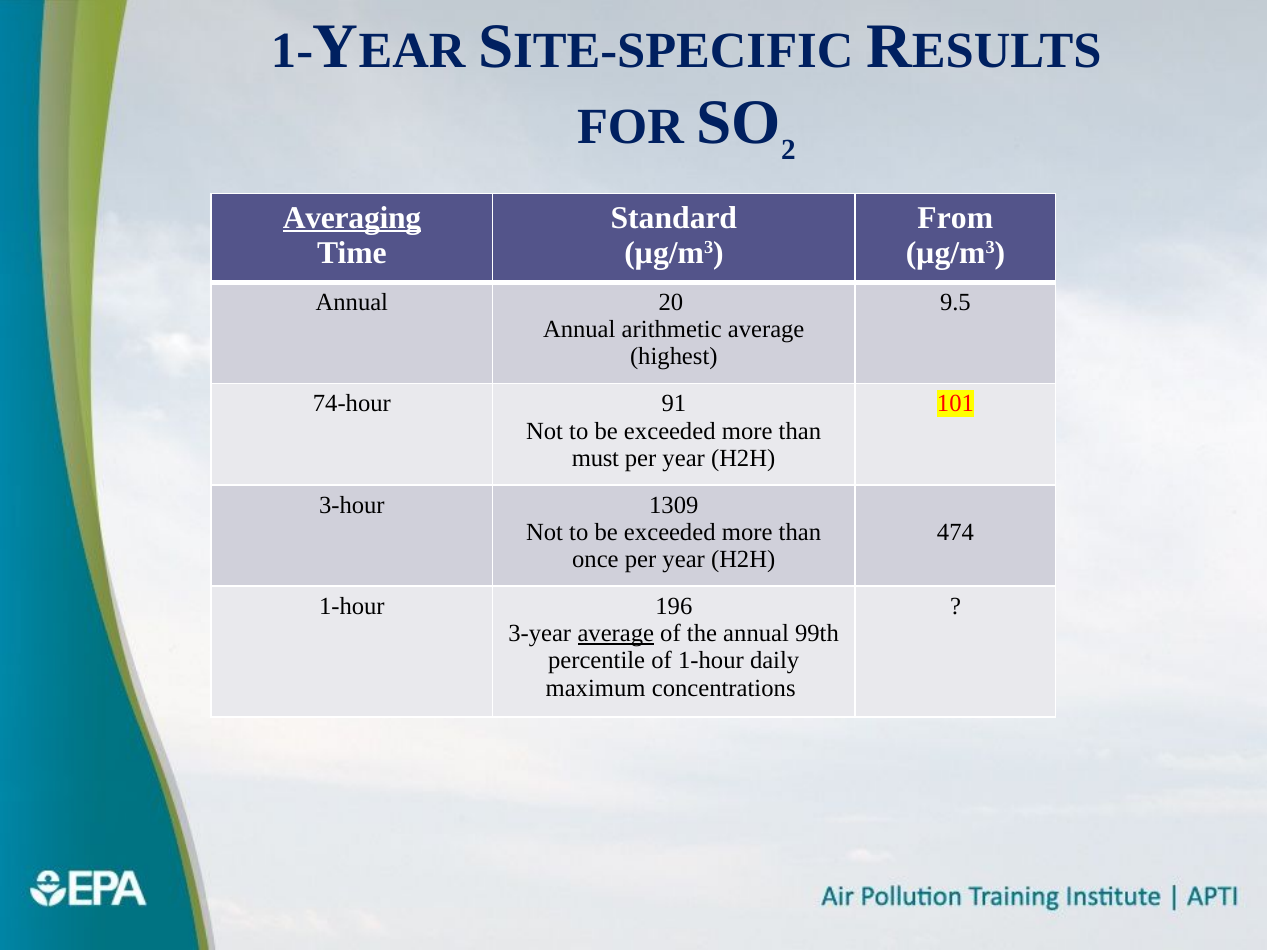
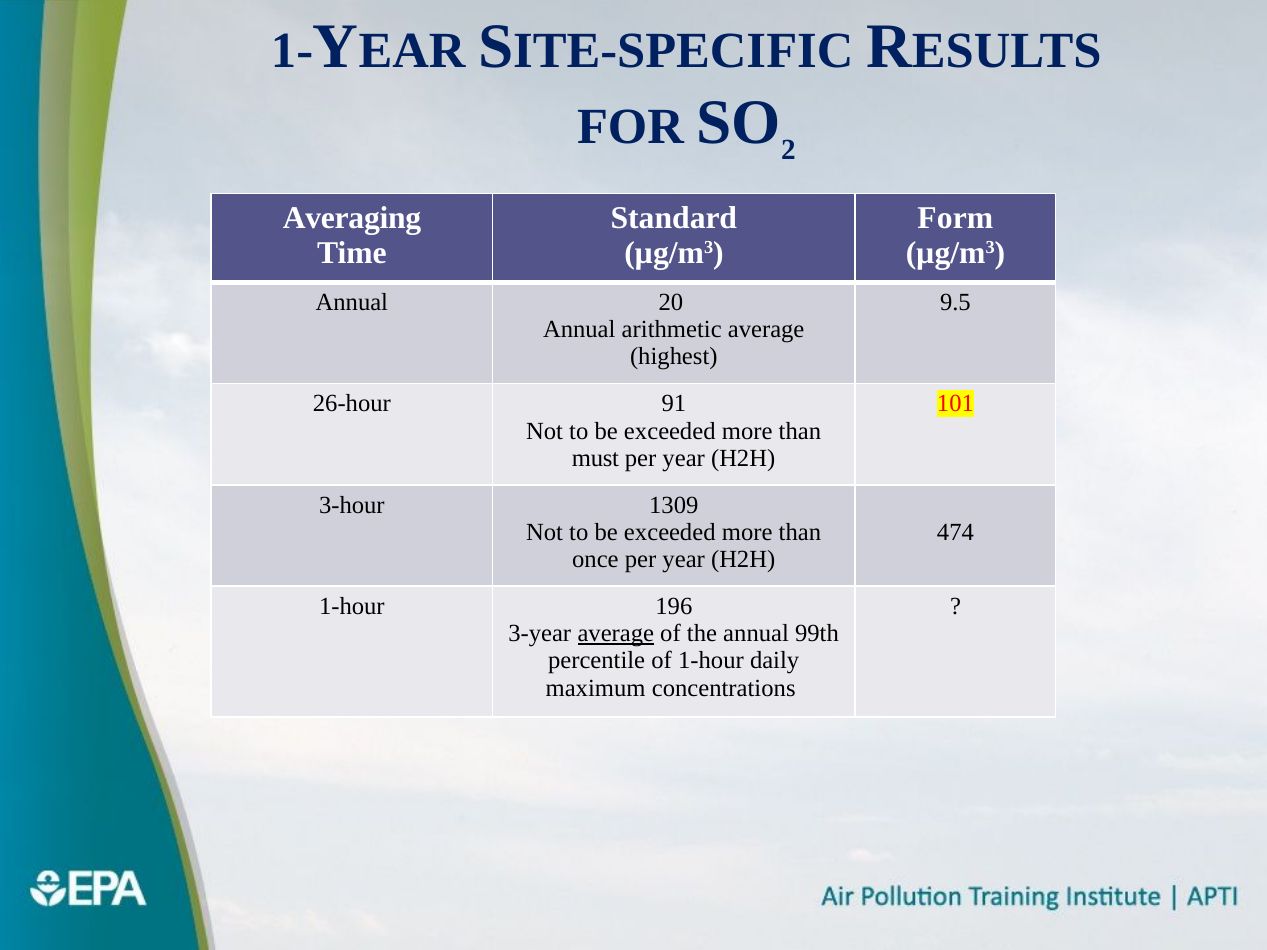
Averaging underline: present -> none (352, 218)
From: From -> Form (955, 218)
74-hour: 74-hour -> 26-hour (352, 404)
